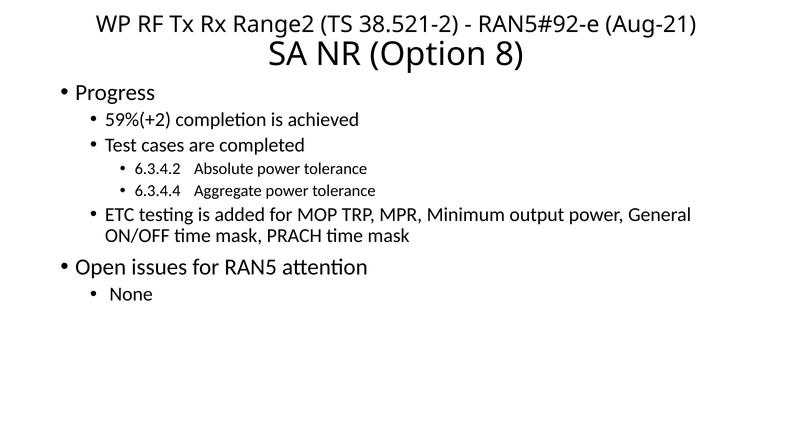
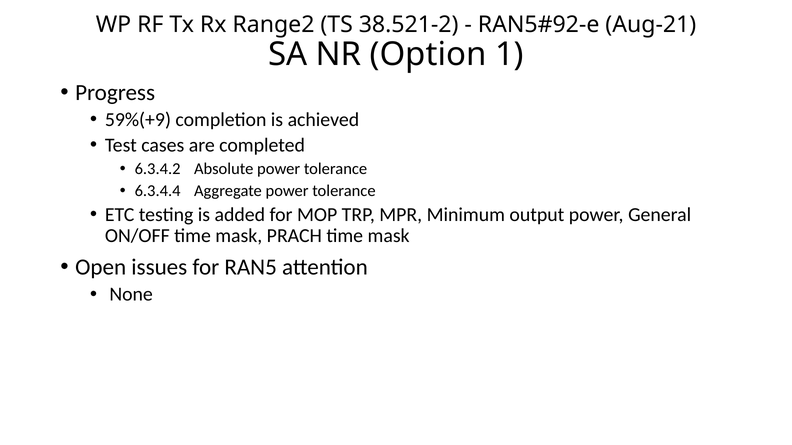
8: 8 -> 1 (509, 55)
59%(+2: 59%(+2 -> 59%(+9 (138, 120)
